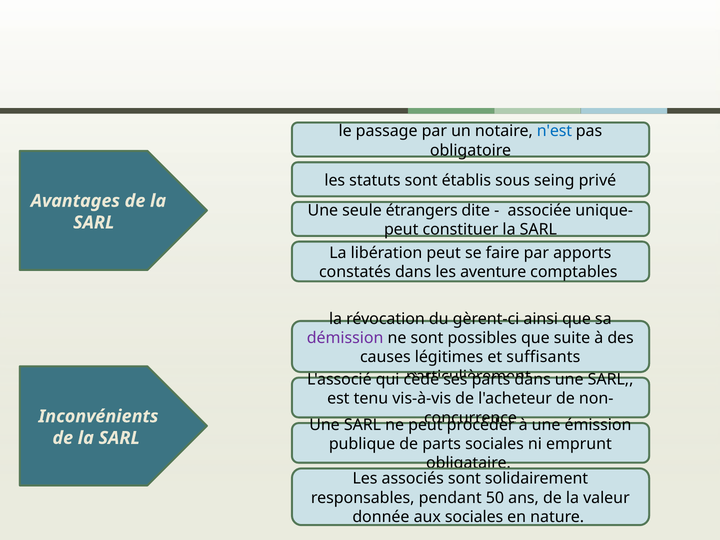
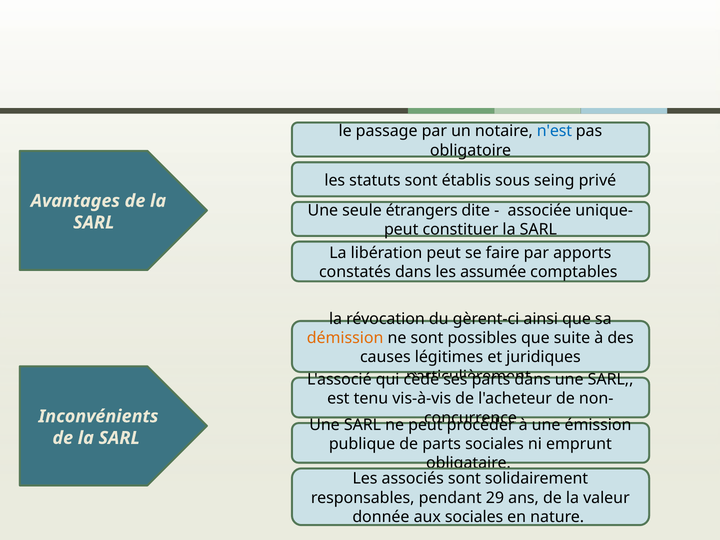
aventure: aventure -> assumée (493, 272)
démission colour: purple -> orange (345, 338)
suffisants: suffisants -> juridiques (543, 357)
50: 50 -> 29 (495, 498)
